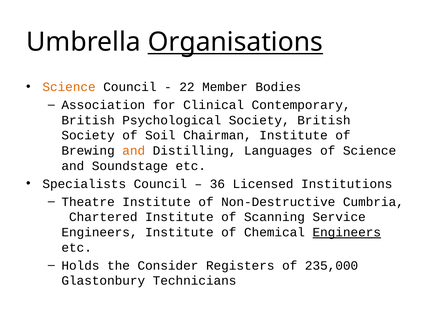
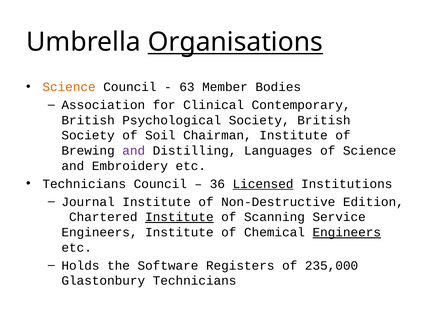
22: 22 -> 63 (187, 87)
and colour: orange -> purple (134, 150)
Soundstage: Soundstage -> Embroidery (130, 166)
Specialists: Specialists -> Technicians (84, 183)
Licensed underline: none -> present (263, 183)
Theatre: Theatre -> Journal (88, 201)
Cumbria: Cumbria -> Edition (373, 201)
Institute underline: none -> present (179, 217)
Consider: Consider -> Software (168, 265)
